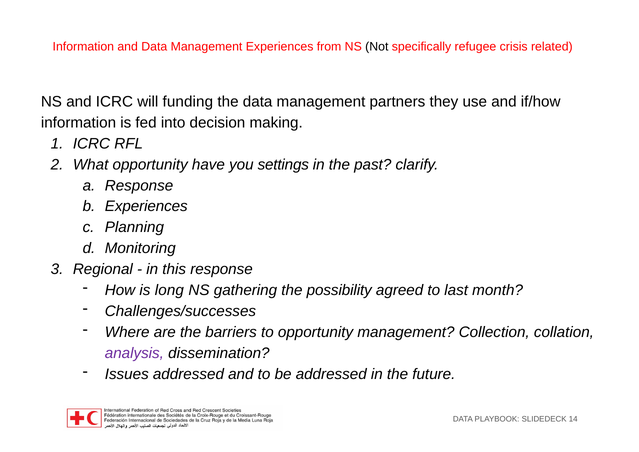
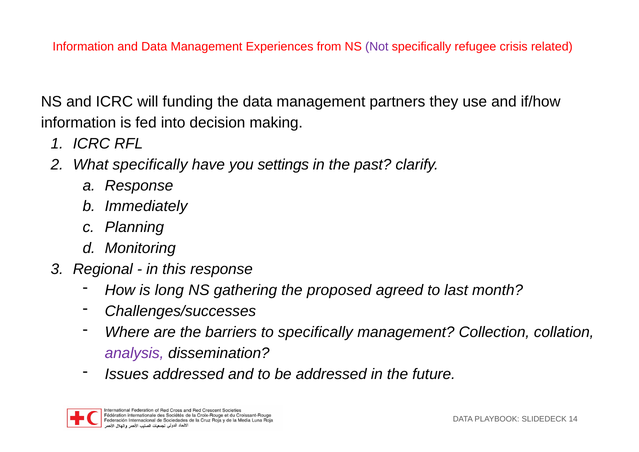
Not colour: black -> purple (377, 47)
What opportunity: opportunity -> specifically (150, 165)
Experiences: Experiences -> Immediately (146, 207)
possibility: possibility -> proposed (339, 290)
to opportunity: opportunity -> specifically (315, 332)
